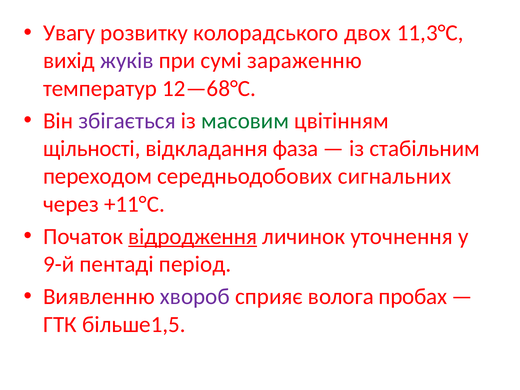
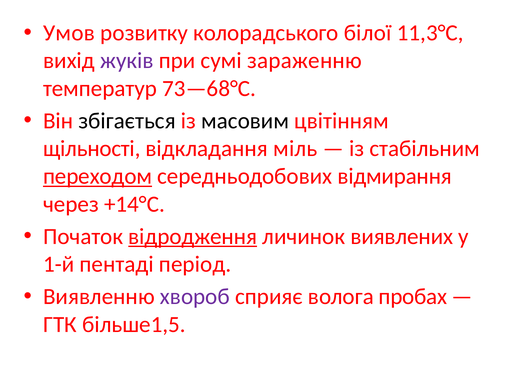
Увагу: Увагу -> Умов (69, 33)
двох: двох -> білої (368, 33)
12—68°С: 12—68°С -> 73—68°С (209, 88)
збігається colour: purple -> black (127, 121)
масовим colour: green -> black (245, 121)
фаза: фаза -> міль (295, 149)
переходом underline: none -> present (98, 176)
сигнальних: сигнальних -> відмирання (395, 176)
+11°С: +11°С -> +14°С (134, 204)
уточнення: уточнення -> виявлених (402, 237)
9-й: 9-й -> 1-й (59, 264)
